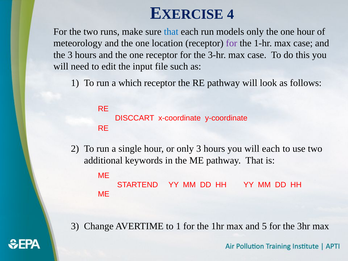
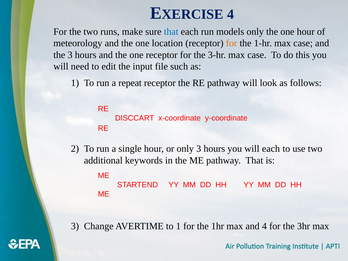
for colour: purple -> orange (232, 43)
which: which -> repeat (130, 83)
and 5: 5 -> 4 (264, 226)
